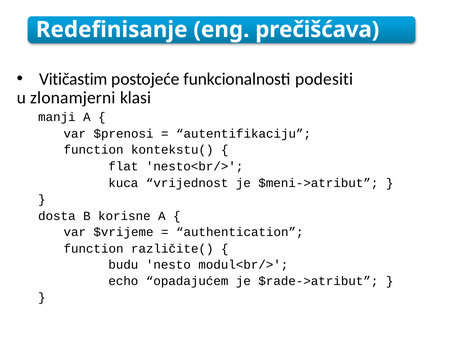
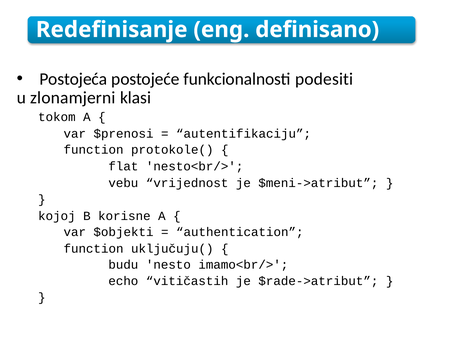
prečišćava: prečišćava -> definisano (317, 30)
Vitičastim: Vitičastim -> Postojeća (73, 79)
manji: manji -> tokom (57, 117)
kontekstu(: kontekstu( -> protokole( (172, 150)
kuca: kuca -> vebu (123, 183)
dosta: dosta -> kojoj (57, 216)
$vrijeme: $vrijeme -> $objekti (124, 232)
različite(: različite( -> uključuju( (172, 248)
modul<br/>: modul<br/> -> imamo<br/> (243, 265)
opadajućem: opadajućem -> vitičastih (187, 281)
